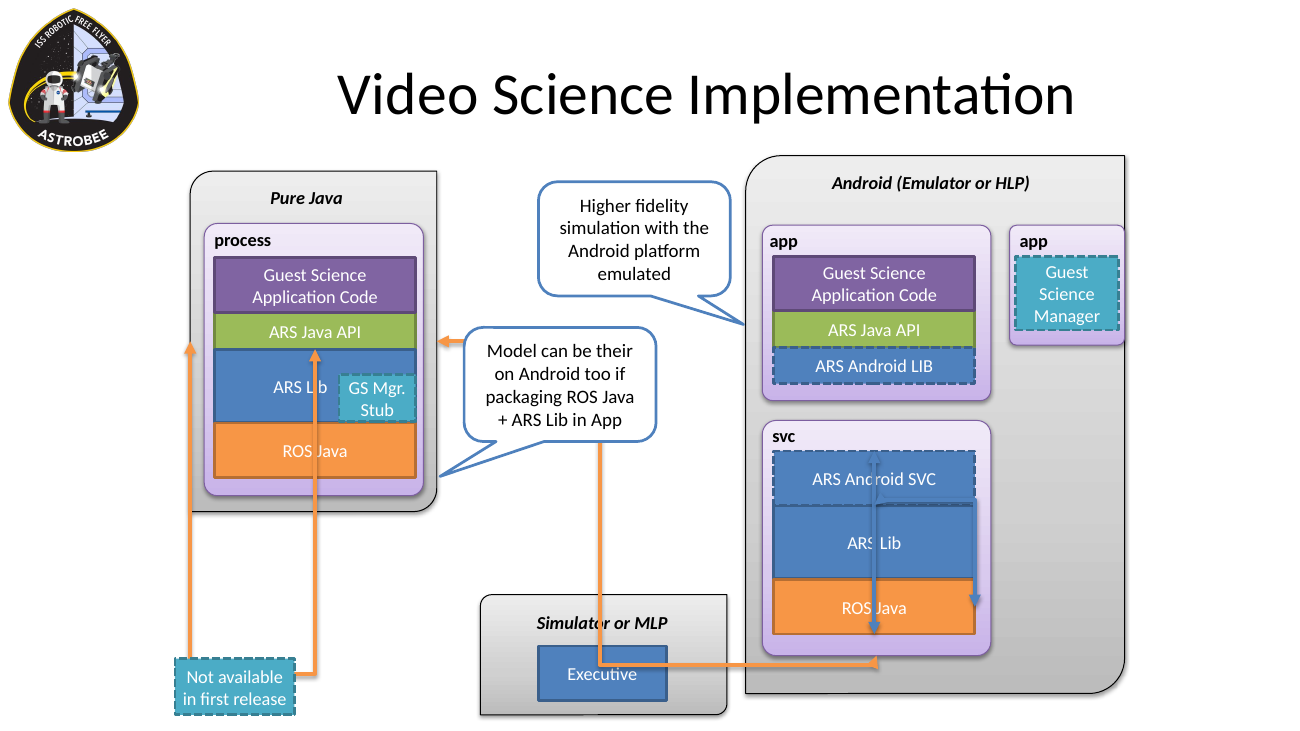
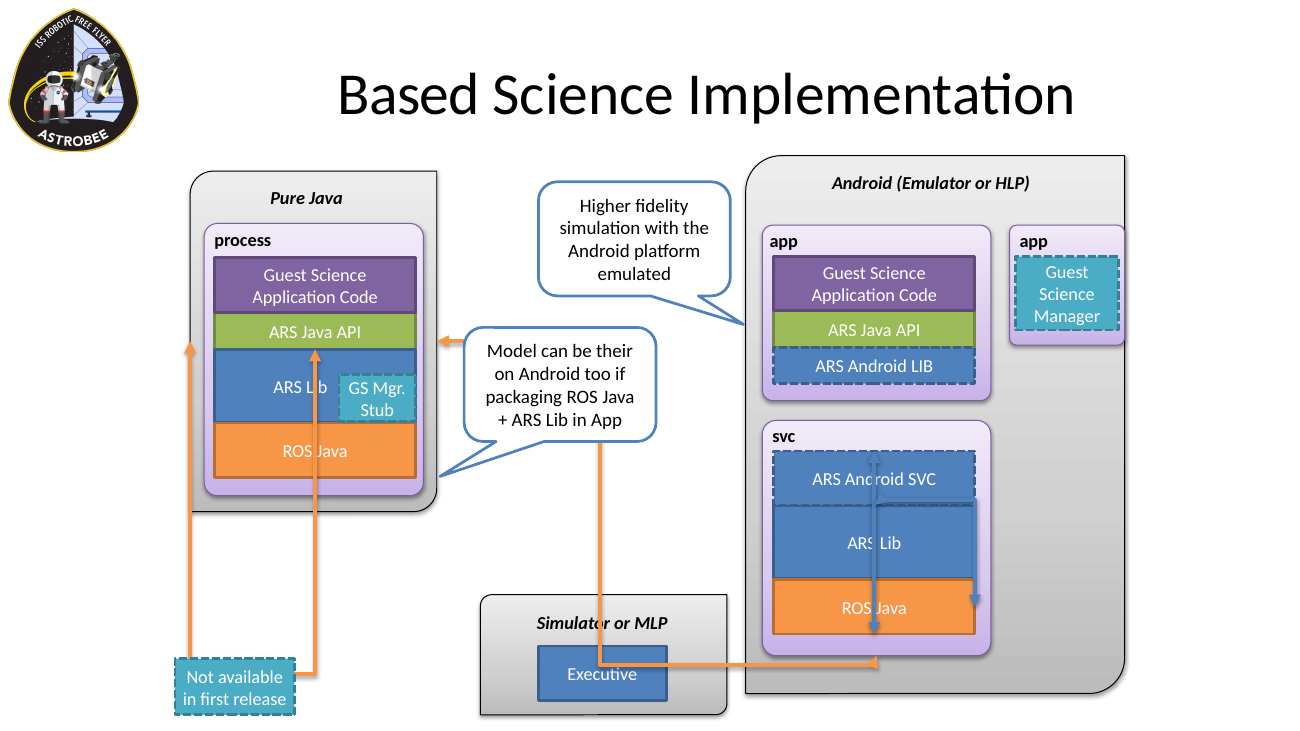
Video: Video -> Based (409, 94)
